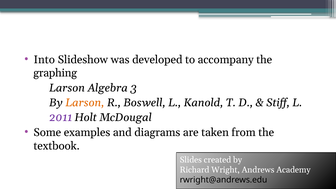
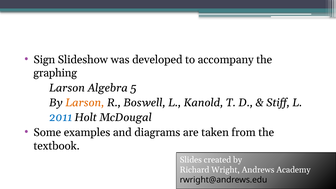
Into: Into -> Sign (44, 60)
3: 3 -> 5 (134, 88)
2011 colour: purple -> blue (61, 118)
